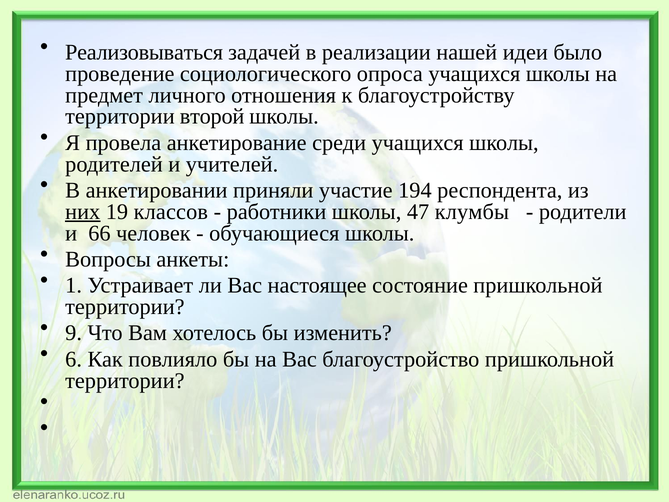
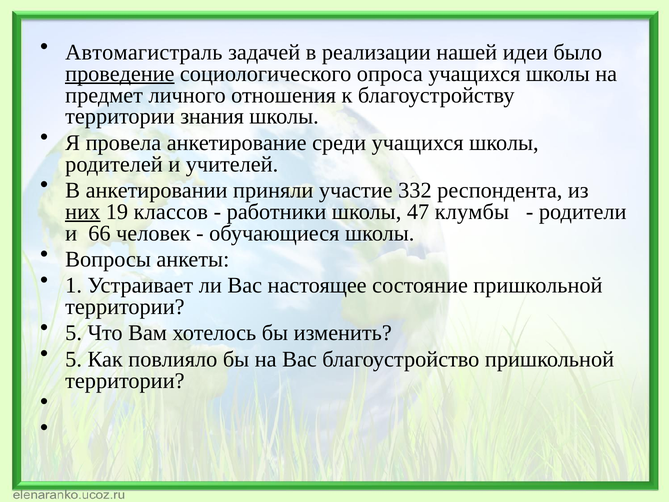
Реализовываться: Реализовываться -> Автомагистраль (144, 52)
проведение underline: none -> present (120, 74)
второй: второй -> знания (212, 117)
194: 194 -> 332 (415, 190)
9: 9 -> 5 (74, 333)
6: 6 -> 5 (74, 359)
